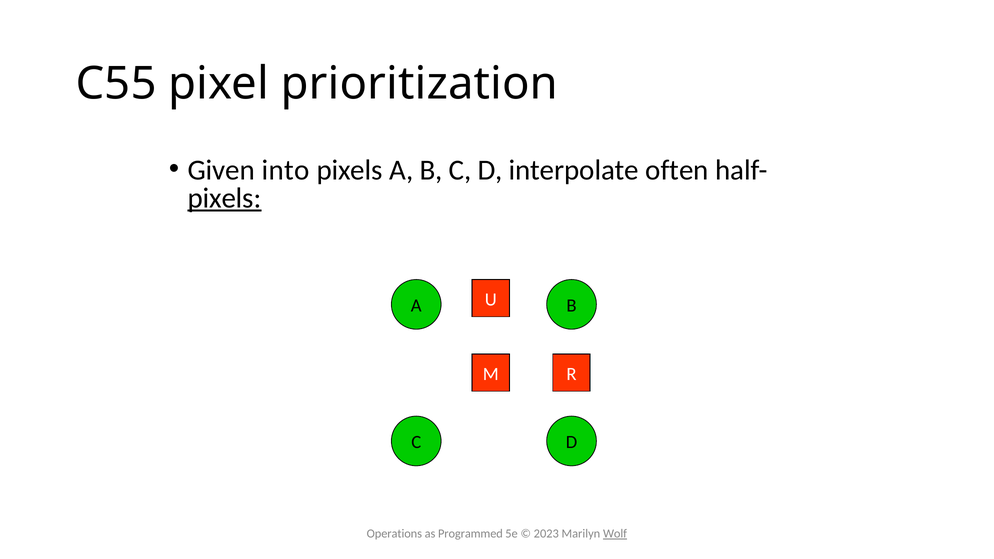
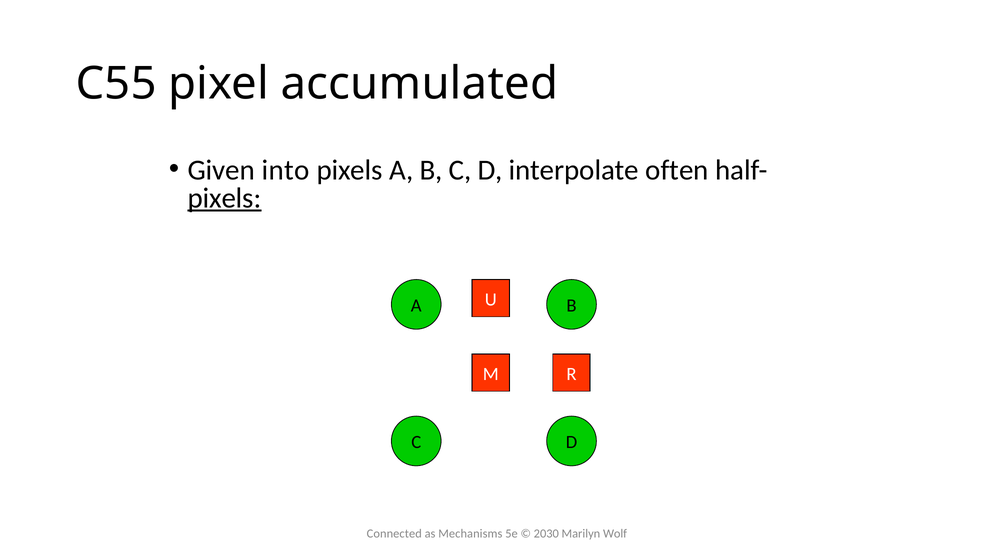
prioritization: prioritization -> accumulated (419, 83)
Operations: Operations -> Connected (394, 534)
Programmed: Programmed -> Mechanisms (470, 534)
2023: 2023 -> 2030 (546, 534)
Wolf underline: present -> none (615, 534)
